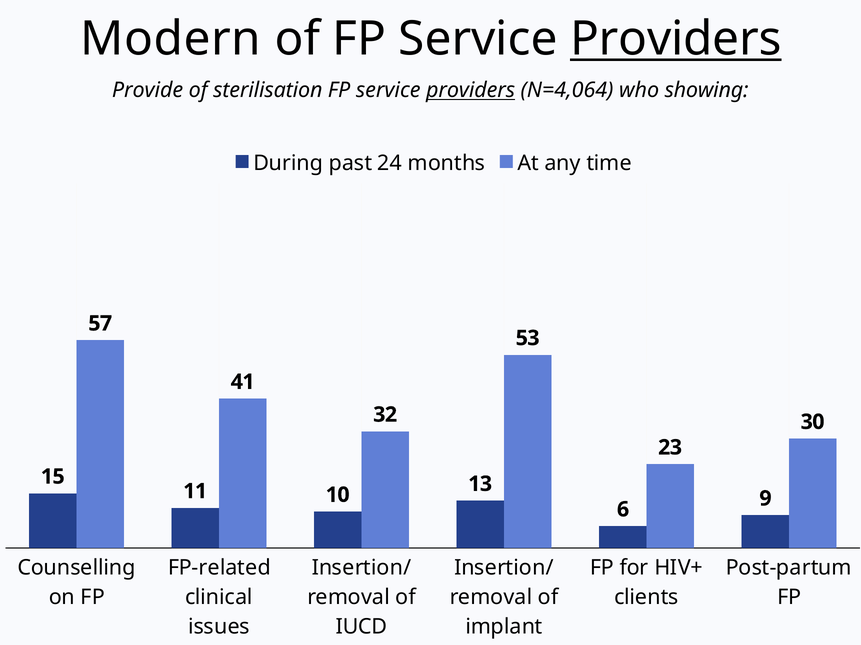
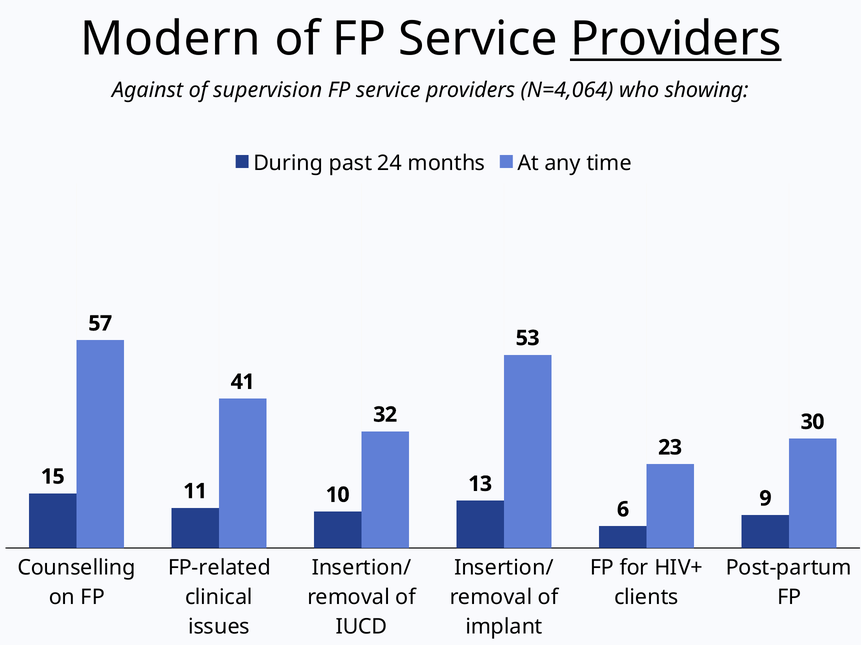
Provide: Provide -> Against (148, 90)
sterilisation: sterilisation -> supervision (268, 90)
providers underline: present -> none (471, 90)
